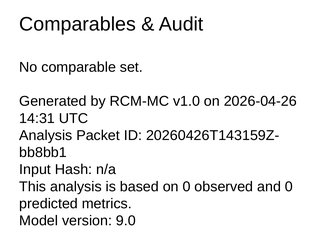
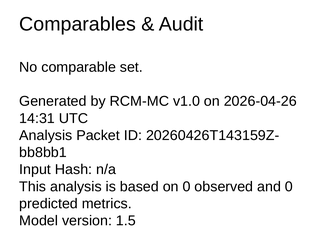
9.0: 9.0 -> 1.5 (126, 221)
